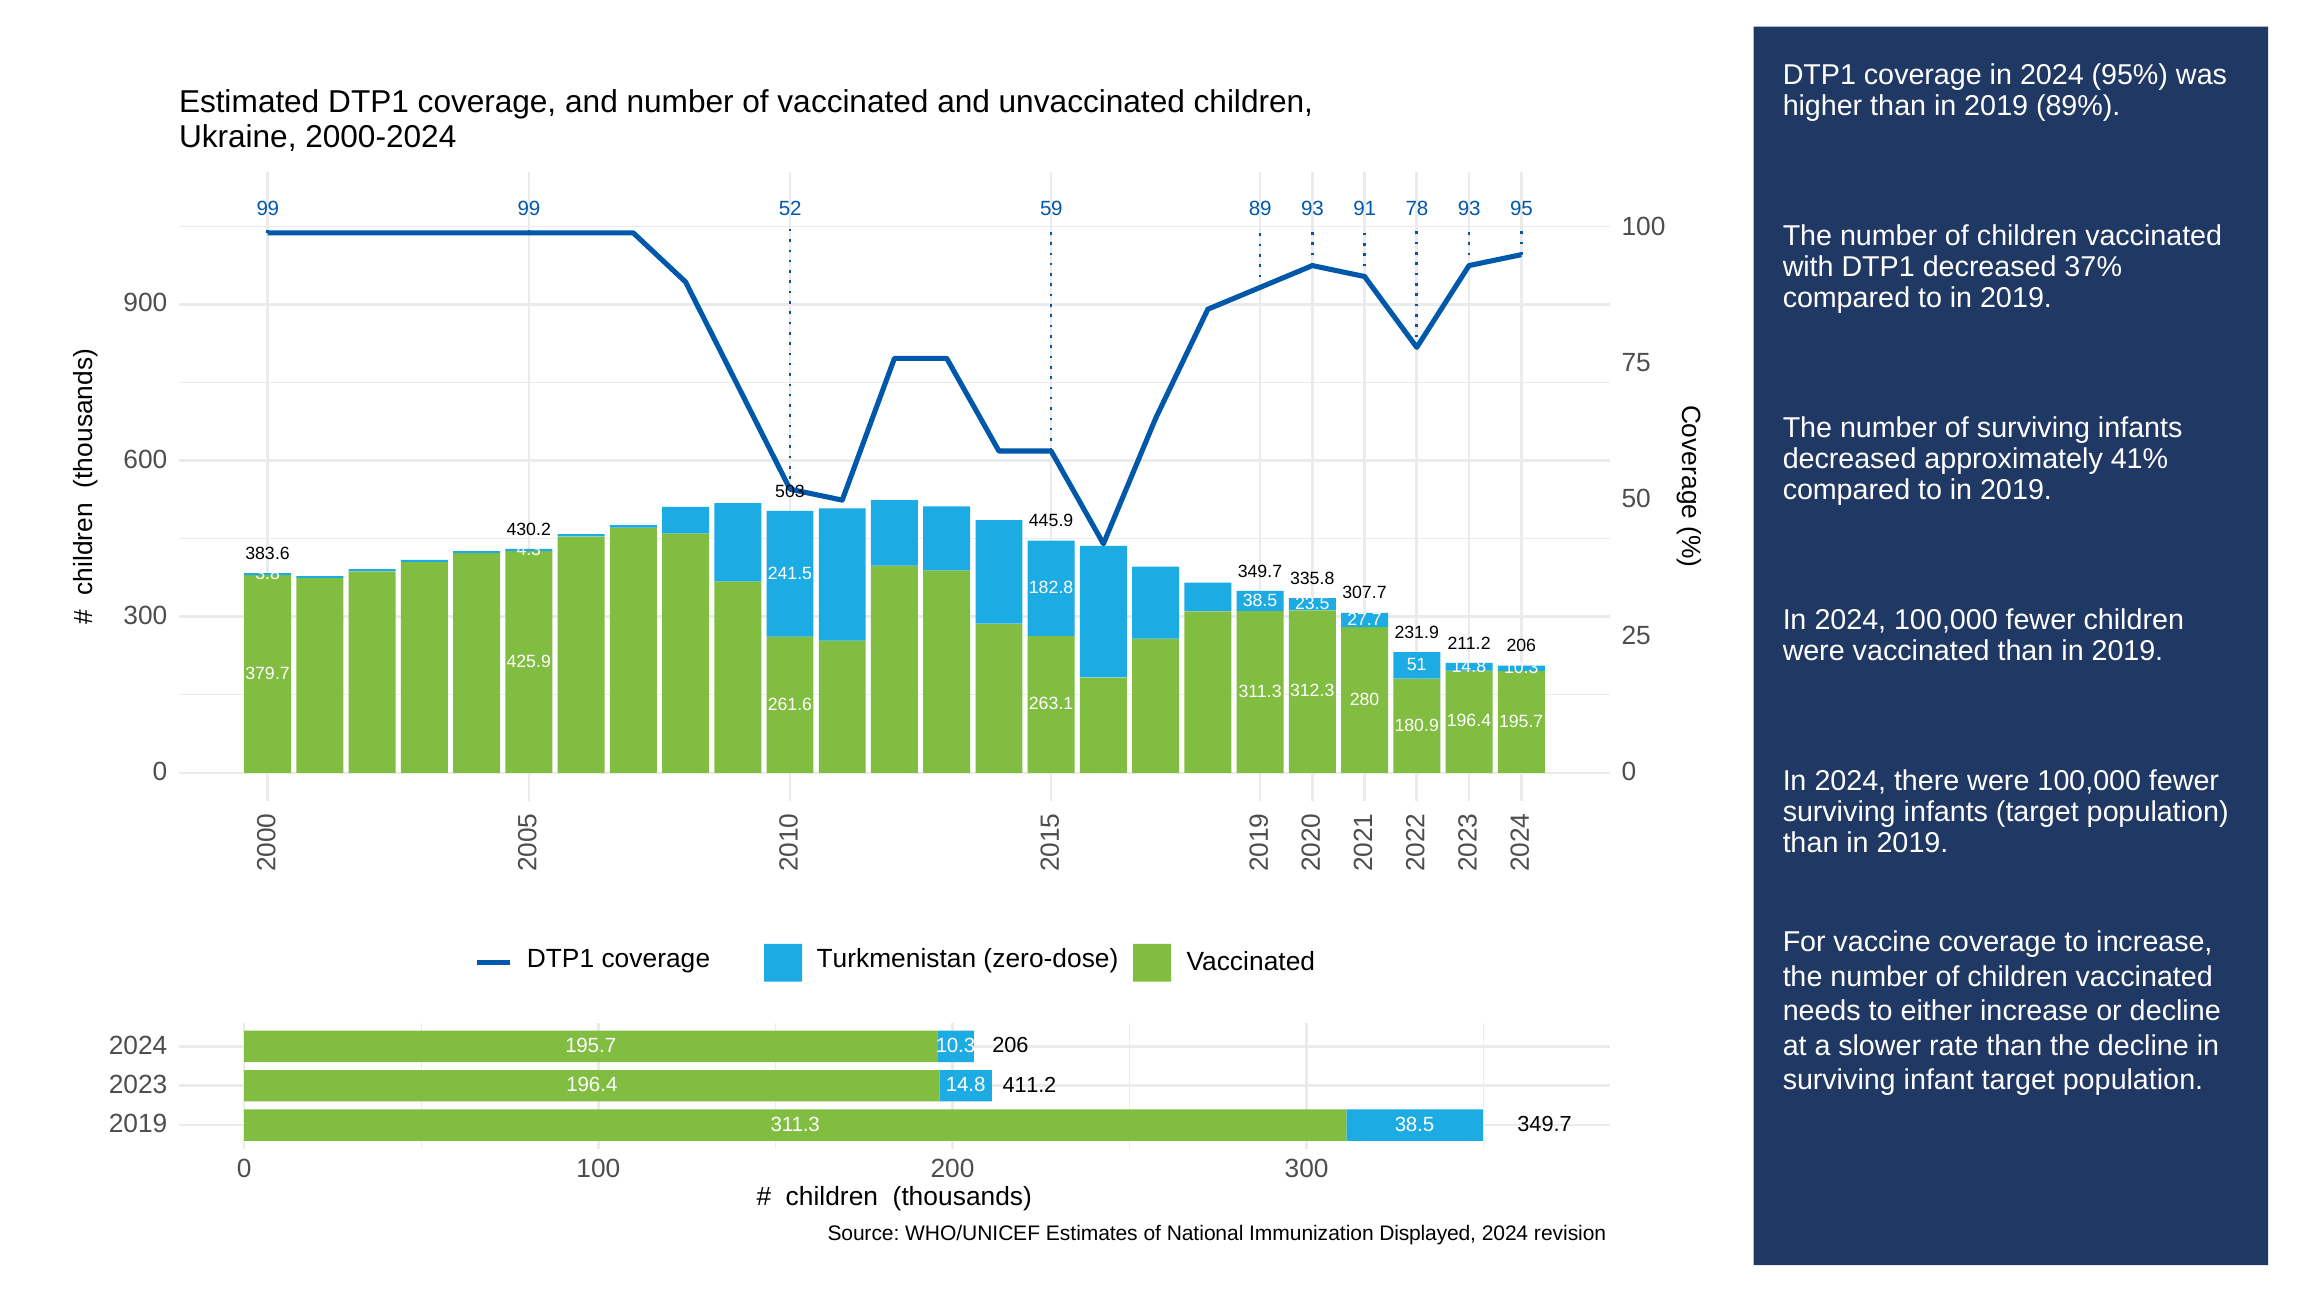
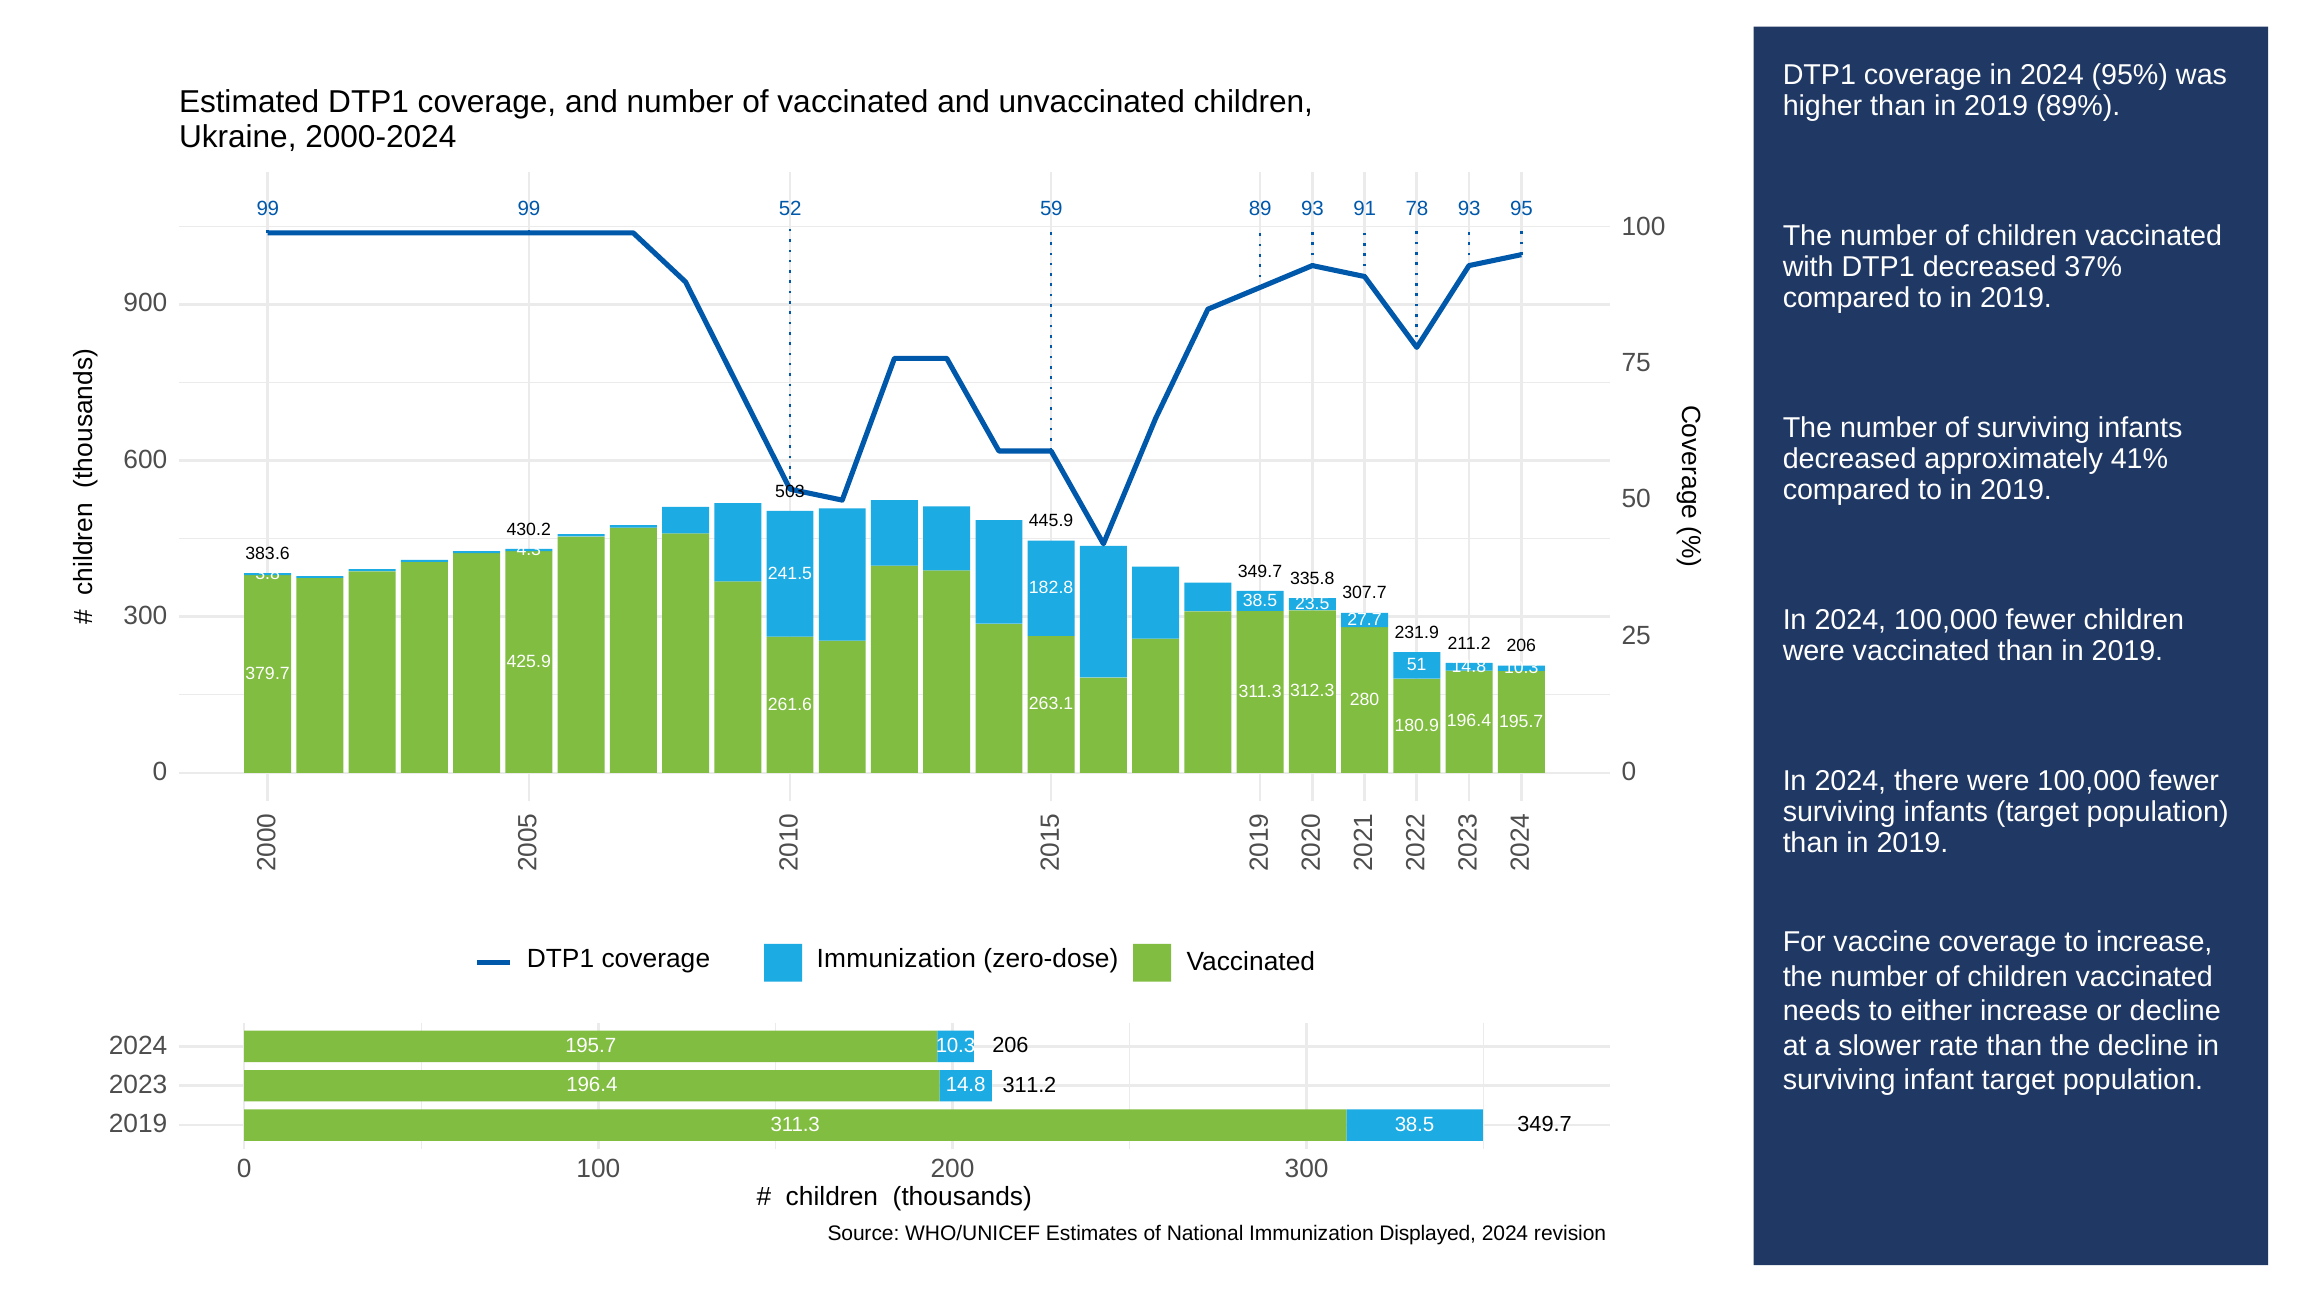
coverage Turkmenistan: Turkmenistan -> Immunization (896, 959)
411.2: 411.2 -> 311.2 (1029, 1085)
